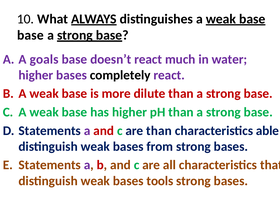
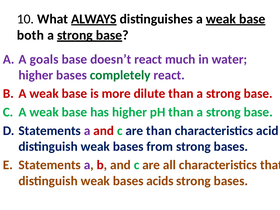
base: base -> both (30, 35)
completely colour: black -> green (120, 75)
able: able -> acid (267, 131)
tools: tools -> acids (160, 181)
